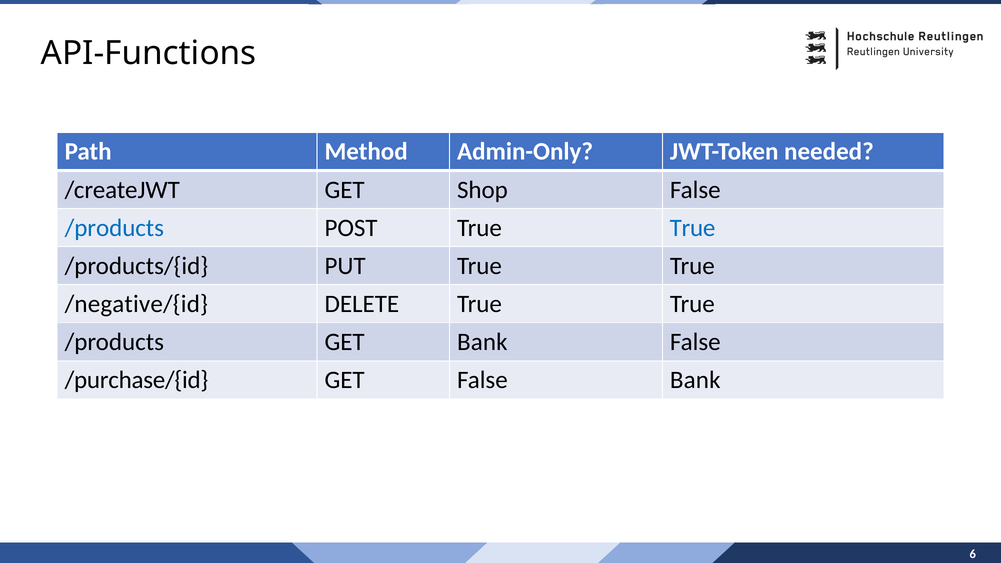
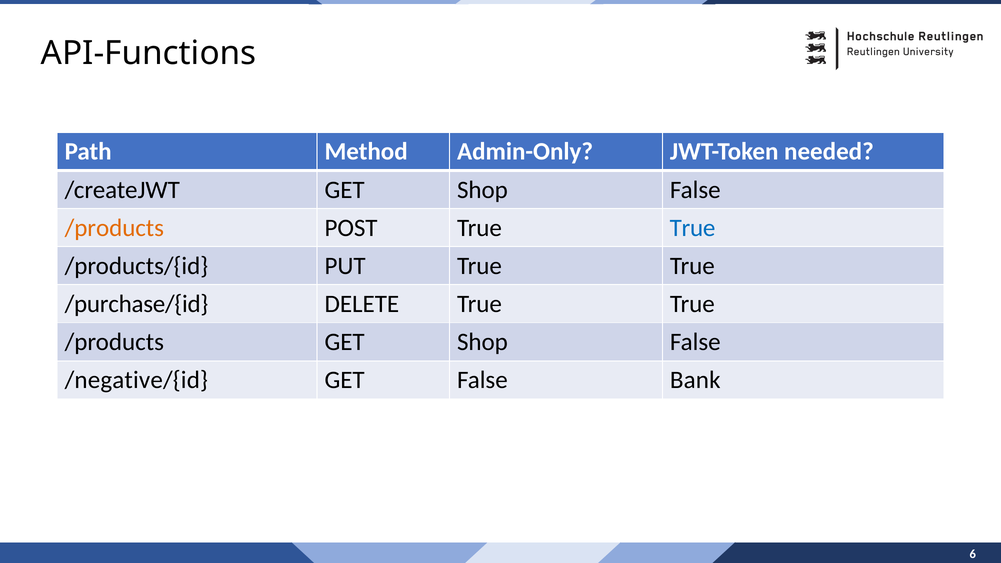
/products colour: blue -> orange (114, 228)
/negative/{id: /negative/{id -> /purchase/{id (136, 304)
/products GET Bank: Bank -> Shop (482, 342)
/purchase/{id: /purchase/{id -> /negative/{id (136, 380)
